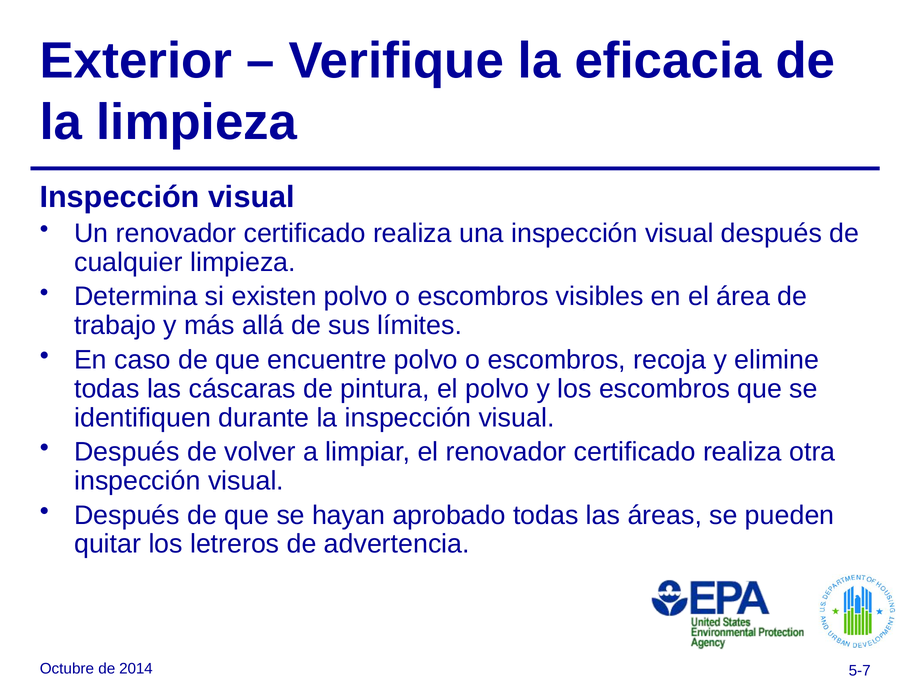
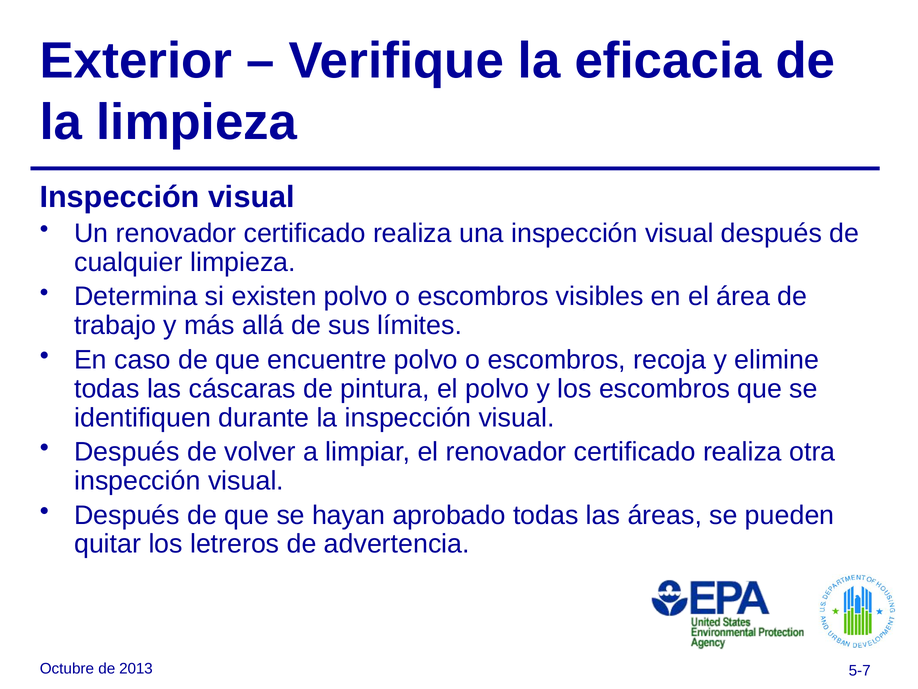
2014: 2014 -> 2013 (136, 668)
